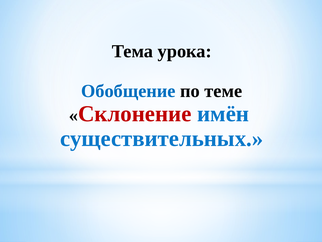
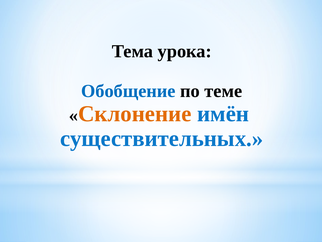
Склонение colour: red -> orange (135, 114)
